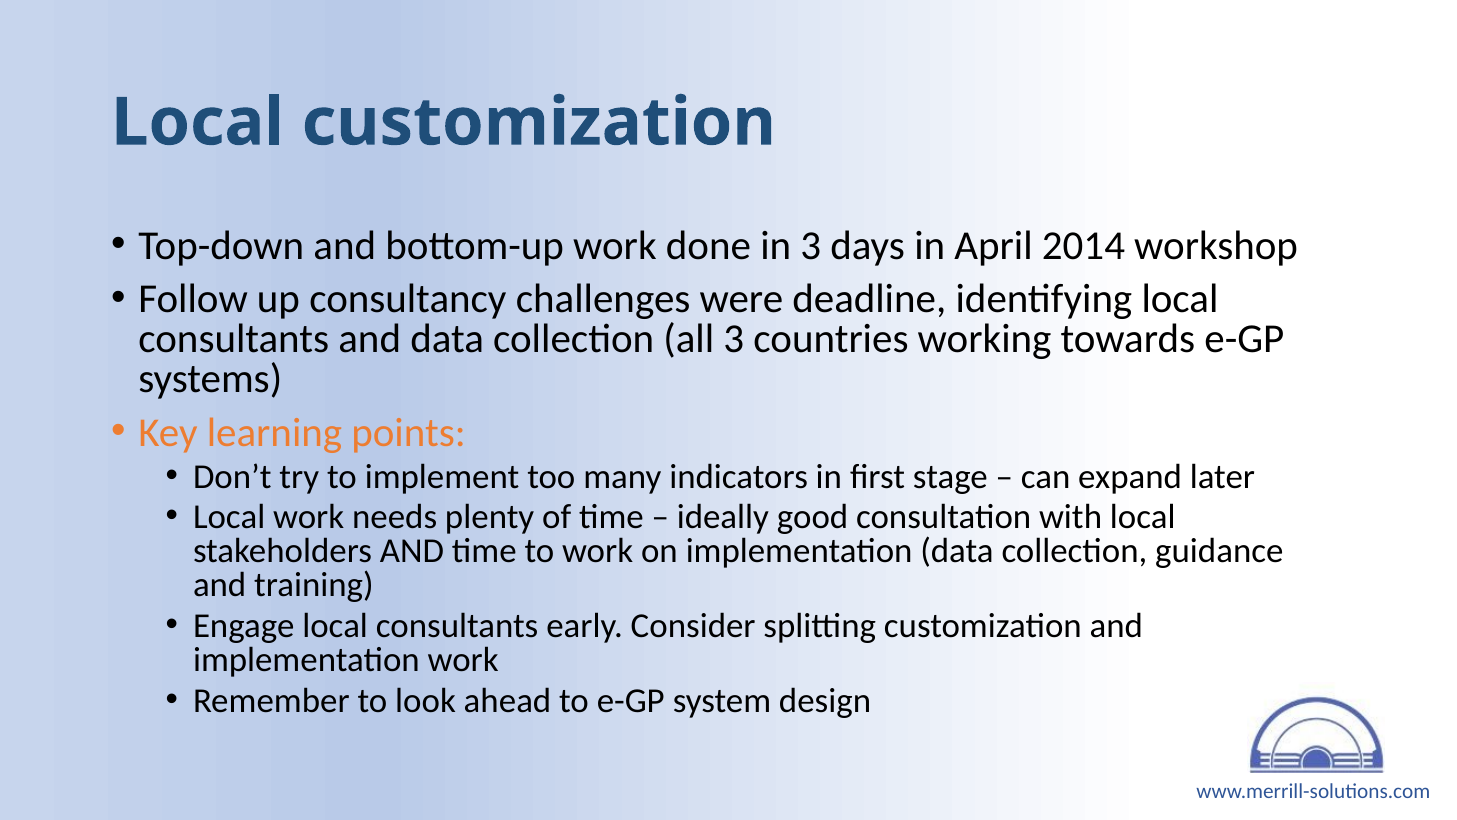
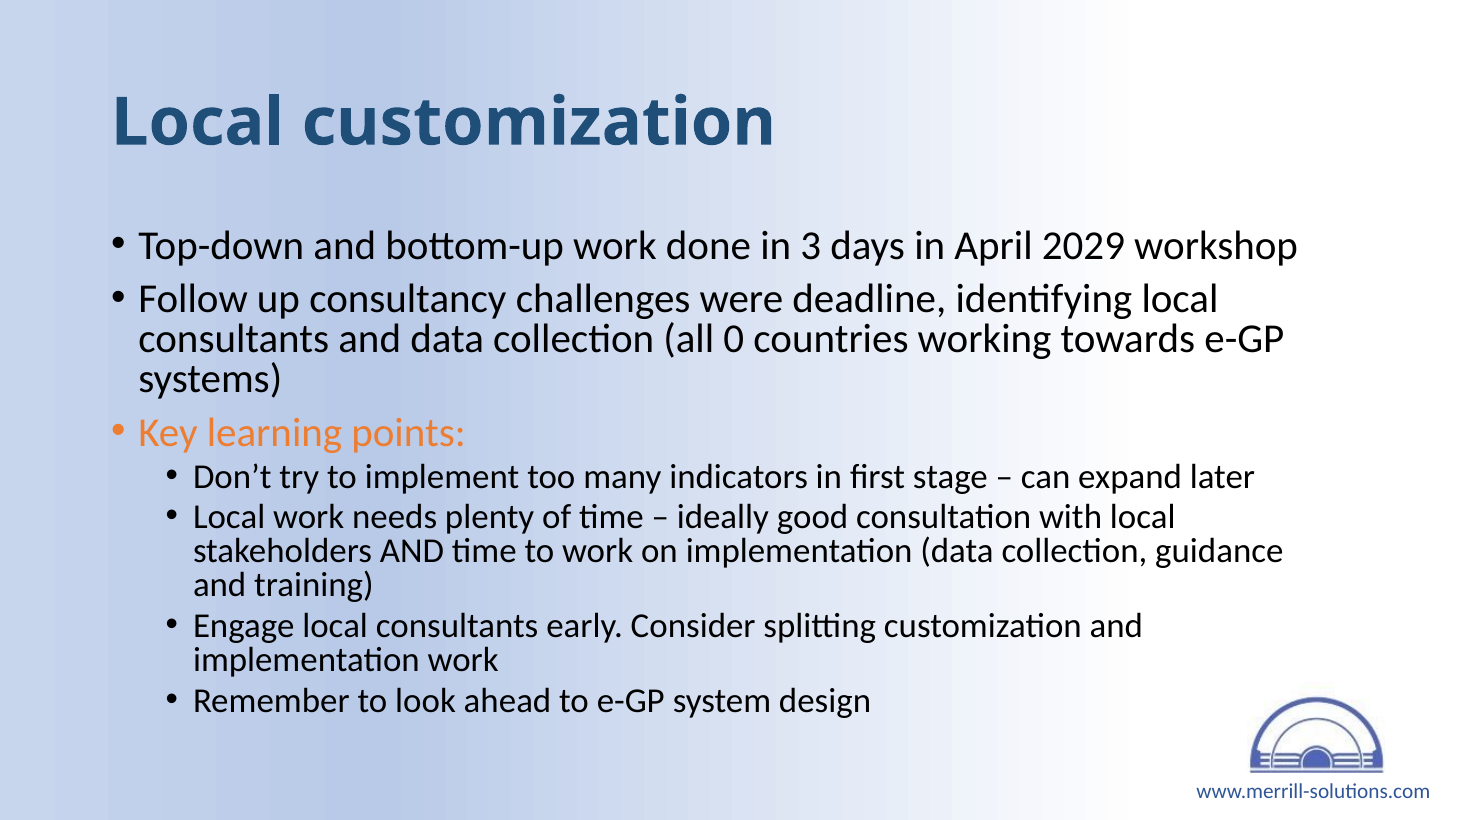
2014: 2014 -> 2029 (1083, 246)
all 3: 3 -> 0 (734, 339)
